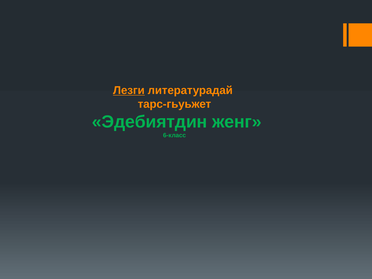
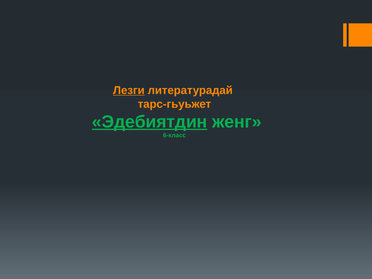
Эдебиятдин underline: none -> present (150, 122)
